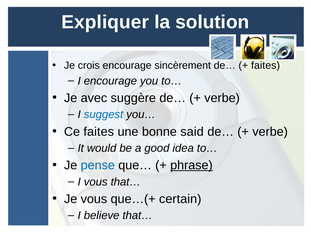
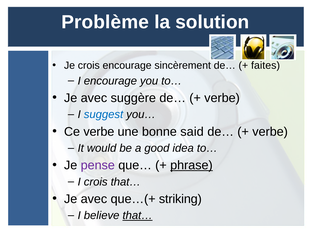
Expliquer: Expliquer -> Problème (105, 22)
Ce faites: faites -> verbe (99, 132)
pense colour: blue -> purple (98, 165)
I vous: vous -> crois (96, 182)
vous: vous -> avec (94, 199)
certain: certain -> striking (180, 199)
that… underline: none -> present (138, 216)
